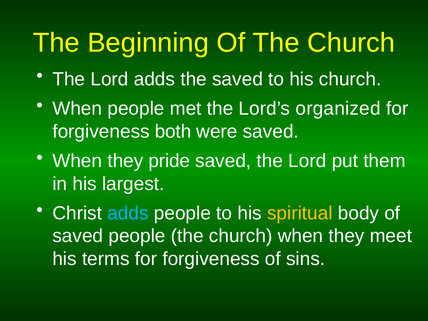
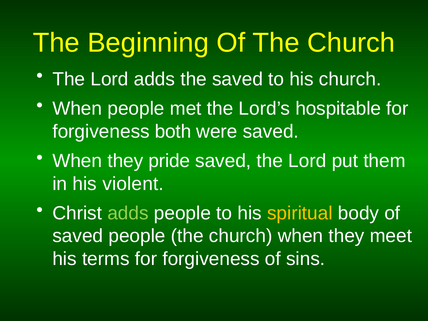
organized: organized -> hospitable (338, 109)
largest: largest -> violent (133, 184)
adds colour: light blue -> light green (128, 213)
